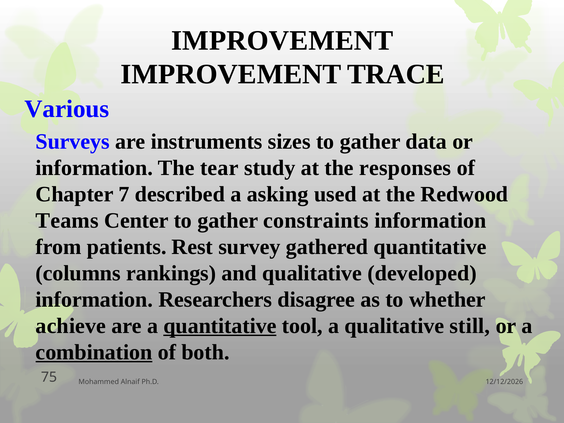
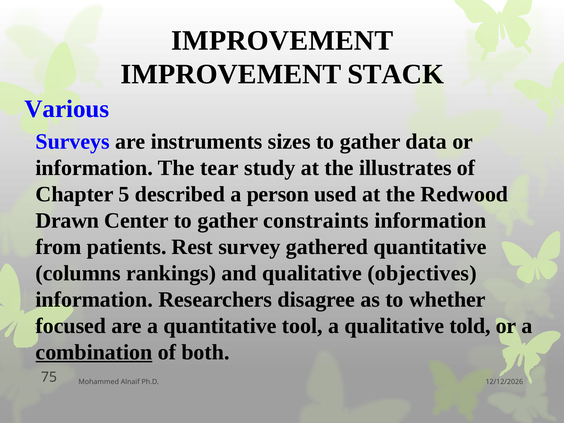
TRACE: TRACE -> STACK (396, 74)
responses: responses -> illustrates (405, 168)
7: 7 -> 5 (124, 194)
asking: asking -> person (278, 194)
Teams: Teams -> Drawn (67, 221)
developed: developed -> objectives (422, 273)
achieve: achieve -> focused (71, 326)
quantitative underline: present -> none (220, 326)
still: still -> told (470, 326)
